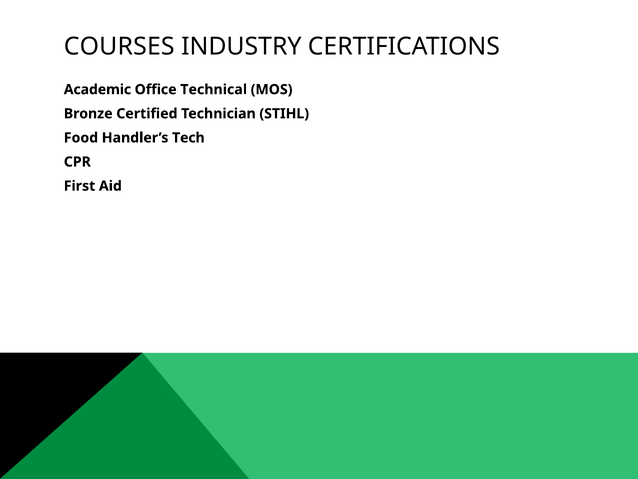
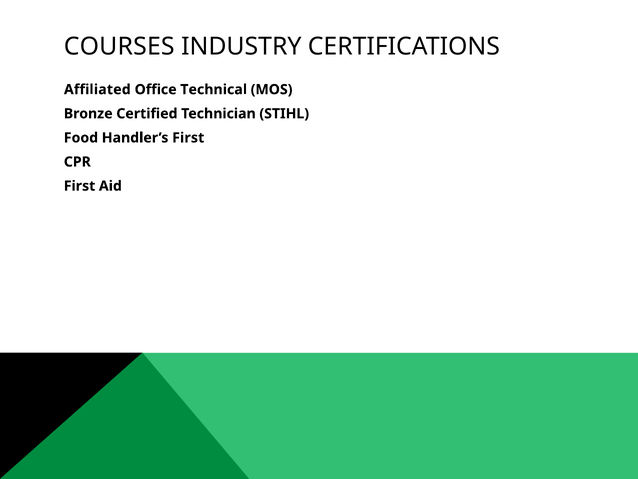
Academic: Academic -> Affiliated (97, 89)
Handler’s Tech: Tech -> First (188, 138)
